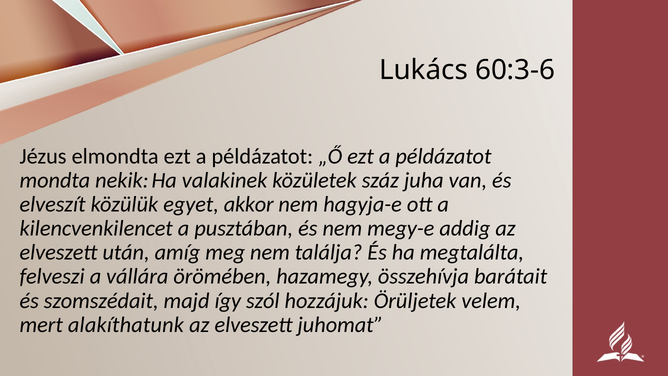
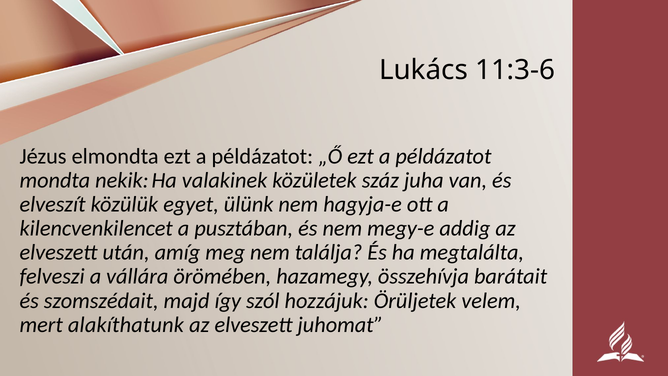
60:3-6: 60:3-6 -> 11:3-6 (515, 70)
akkor: akkor -> ülünk (249, 204)
